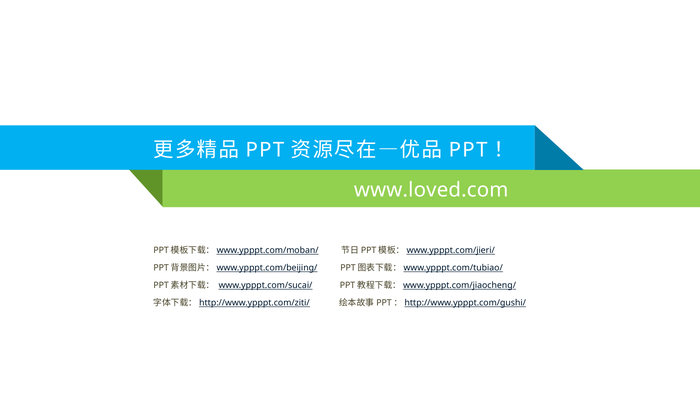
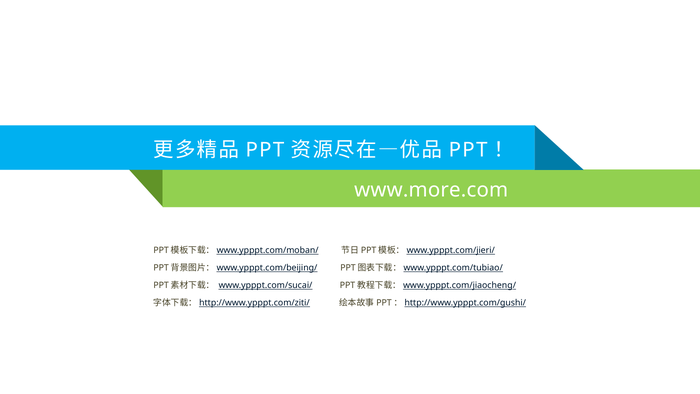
www.loved.com: www.loved.com -> www.more.com (431, 190)
